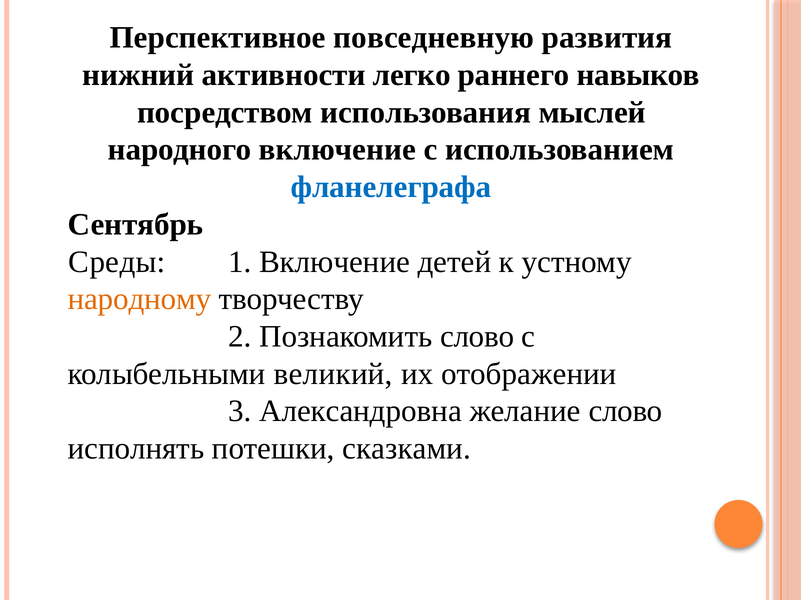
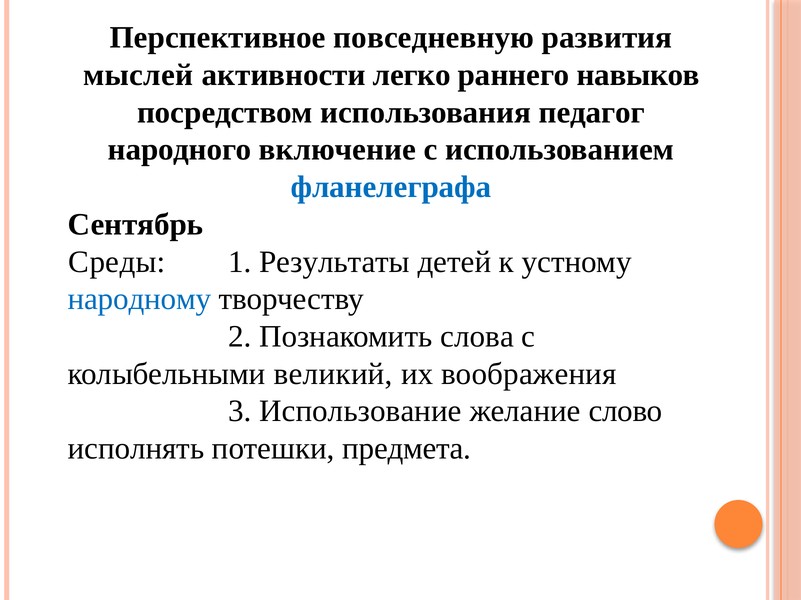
нижний: нижний -> мыслей (138, 75)
мыслей: мыслей -> педагог (592, 112)
1 Включение: Включение -> Результаты (334, 262)
народному colour: orange -> blue (140, 299)
Познакомить слово: слово -> слова (477, 337)
отображении: отображении -> воображения (529, 374)
Александровна: Александровна -> Использование (360, 412)
сказками: сказками -> предмета (407, 449)
